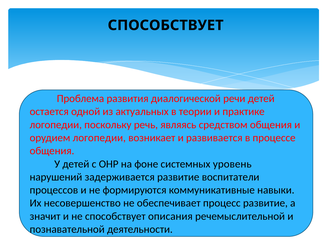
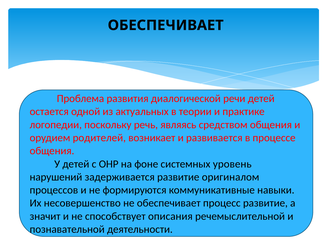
СПОСОБСТВУЕТ: СПОСОБСТВУЕТ -> ОБЕСПЕЧИВАЕТ (166, 25)
орудием логопедии: логопедии -> родителей (99, 138)
воспитатели: воспитатели -> оригиналом (231, 177)
